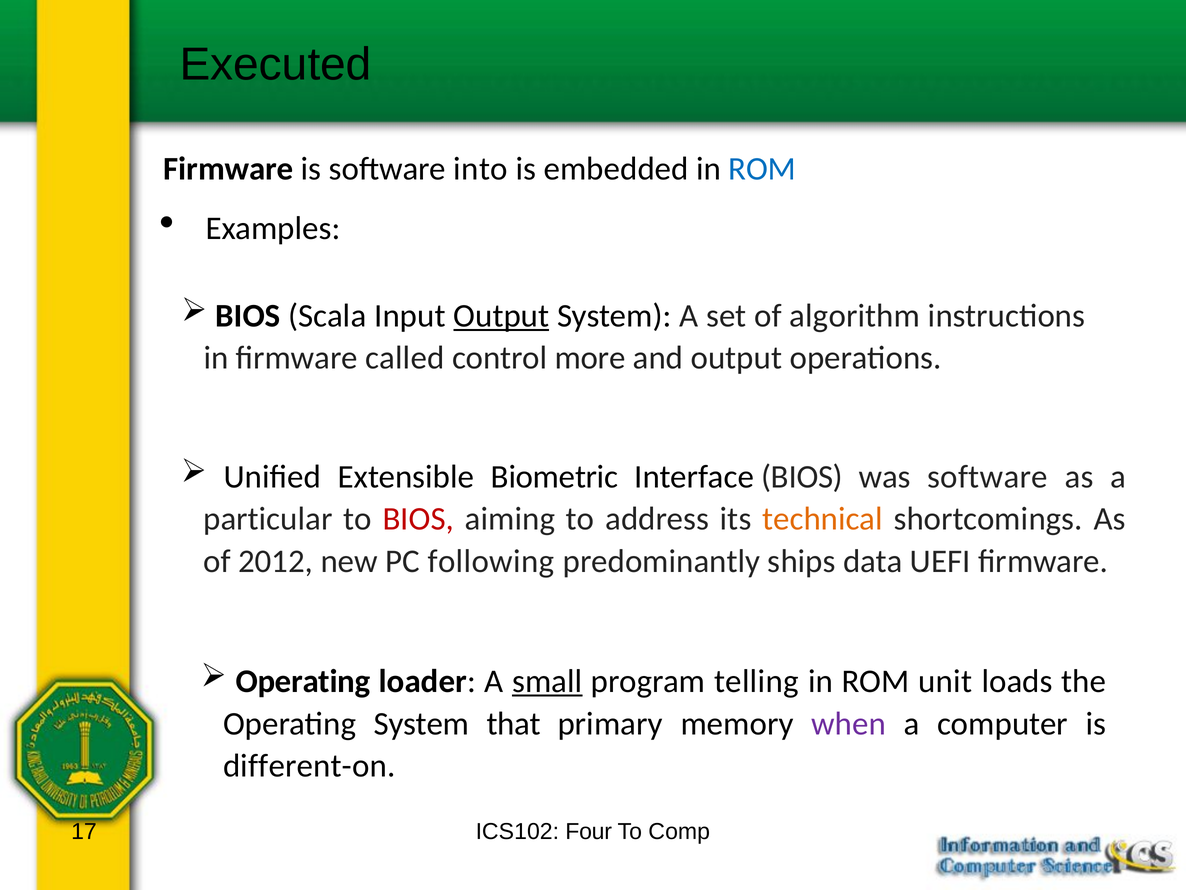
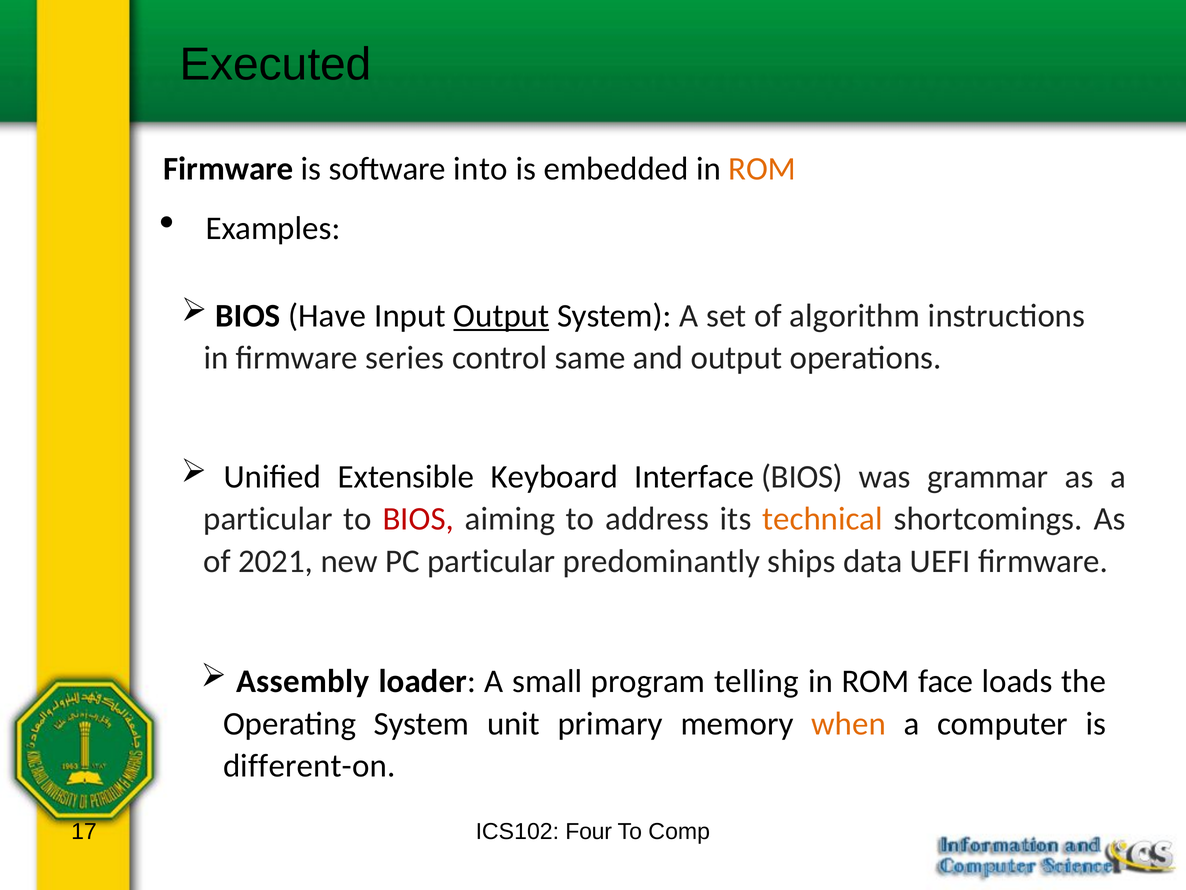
ROM colour: blue -> orange (762, 169)
Scala: Scala -> Have (327, 316)
called: called -> series (405, 358)
more: more -> same (590, 358)
Biometric: Biometric -> Keyboard (554, 477)
was software: software -> grammar (988, 477)
2012: 2012 -> 2021 (276, 561)
PC following: following -> particular (491, 561)
Operating: Operating -> Assembly (303, 681)
small underline: present -> none (547, 681)
unit: unit -> face (946, 681)
that: that -> unit (514, 723)
when colour: purple -> orange (849, 723)
